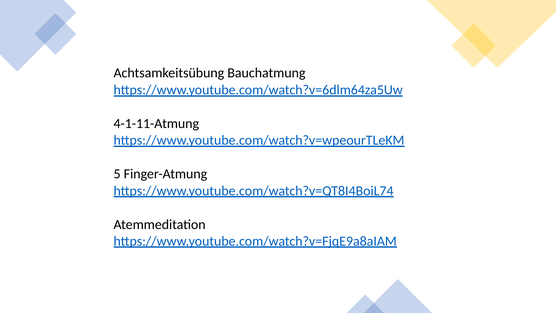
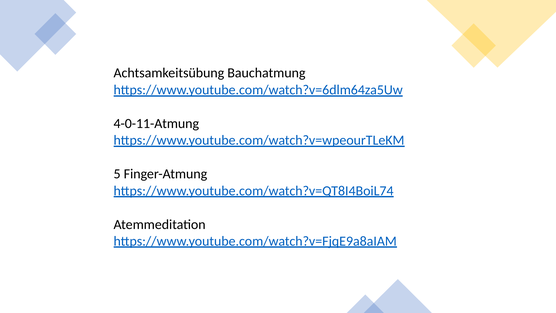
4-1-11-Atmung: 4-1-11-Atmung -> 4-0-11-Atmung (156, 124)
